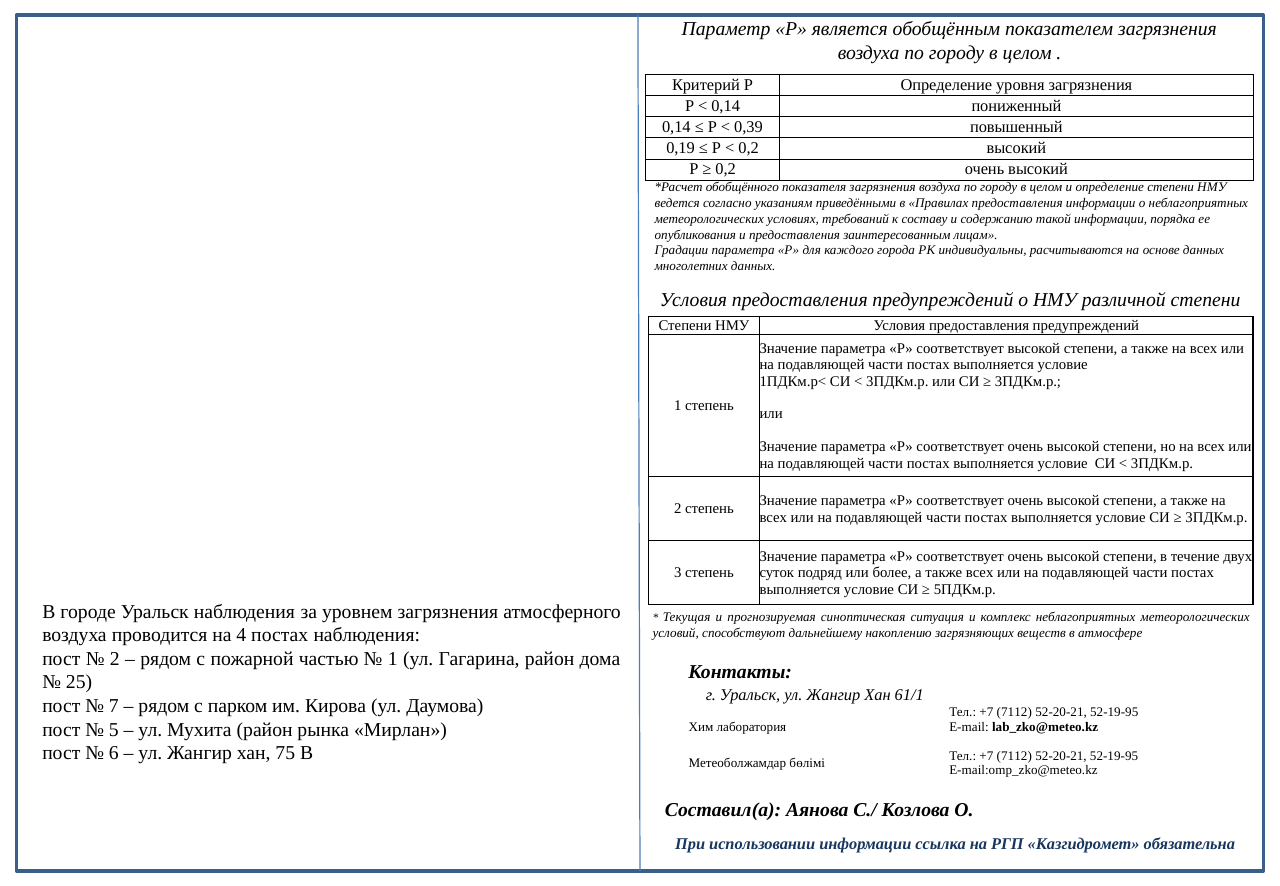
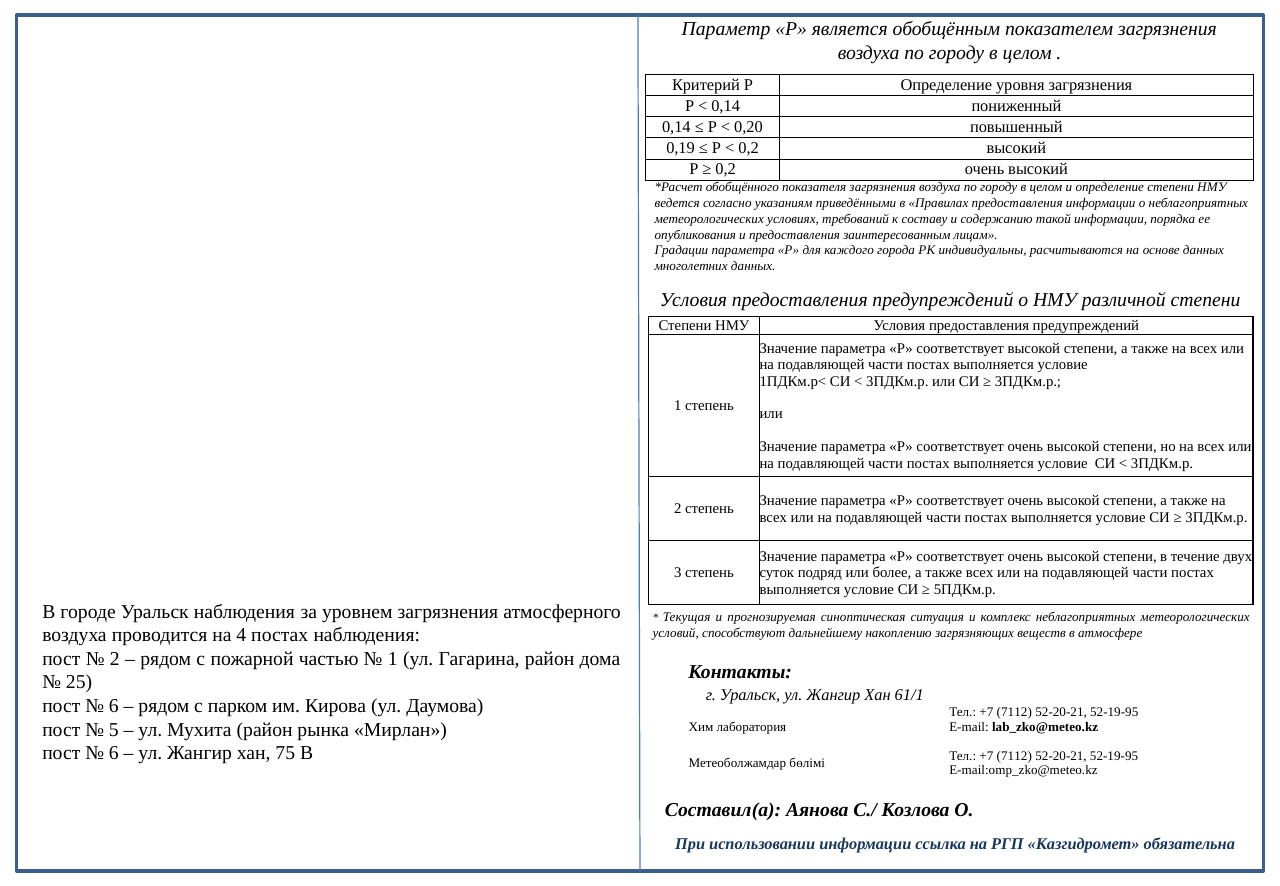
0,39: 0,39 -> 0,20 (748, 127)
7: 7 -> 6 (114, 706)
